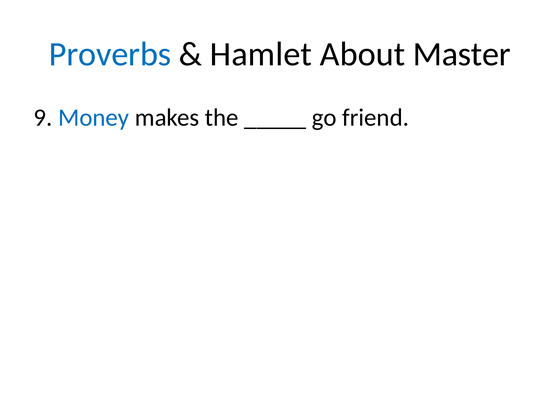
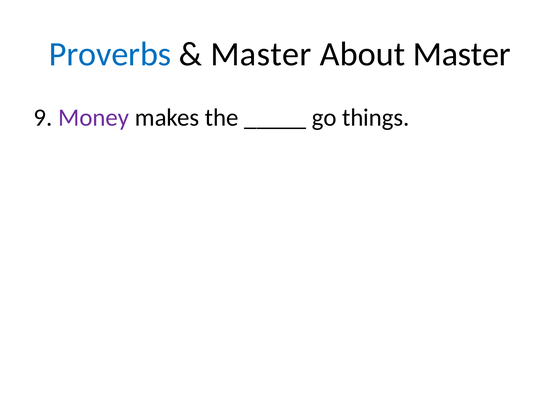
Hamlet: Hamlet -> Master (261, 54)
Money colour: blue -> purple (94, 117)
friend: friend -> things (376, 117)
